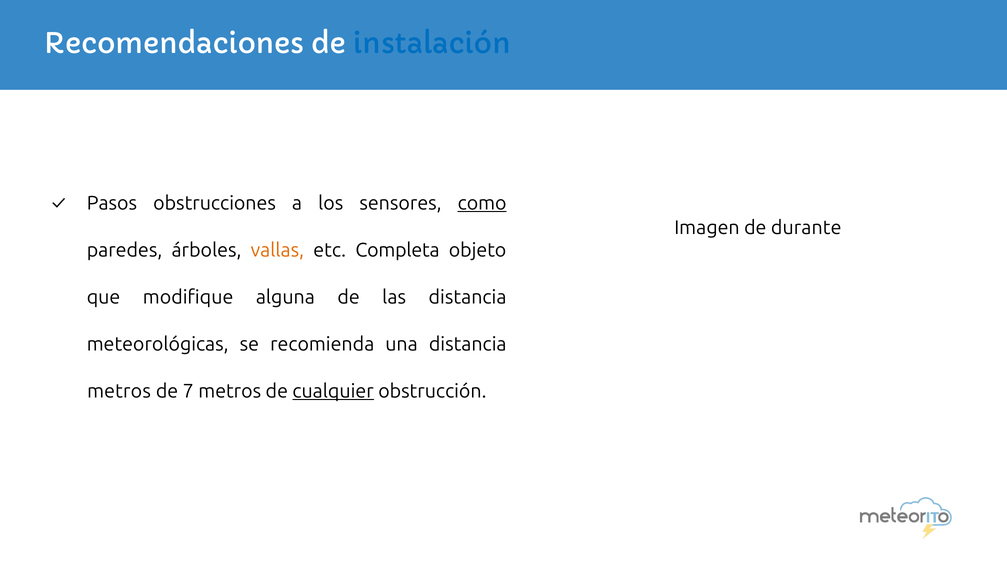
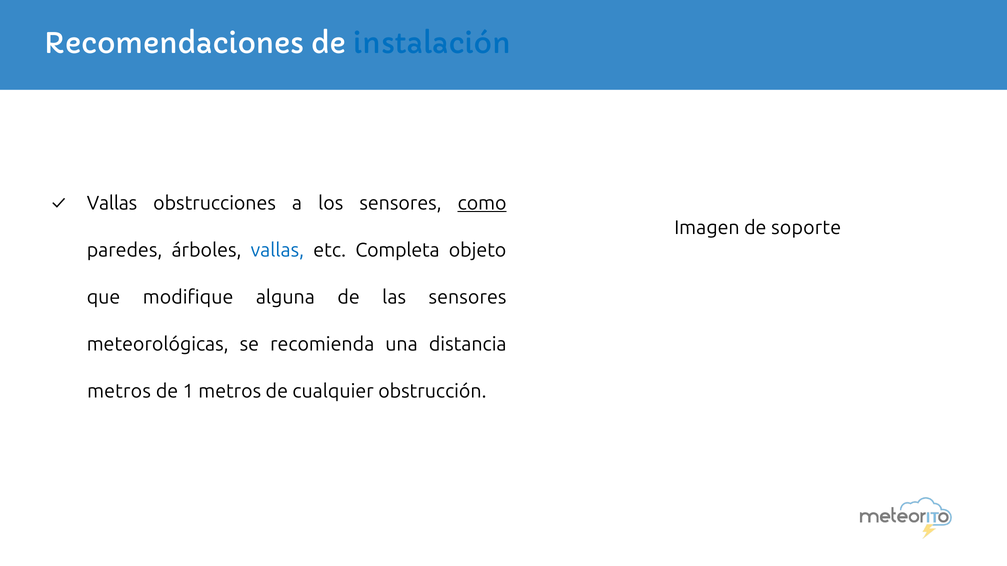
Pasos: Pasos -> Vallas (112, 203)
durante: durante -> soporte (806, 228)
vallas colour: orange -> blue (277, 250)
las distancia: distancia -> sensores (468, 297)
7: 7 -> 1 (188, 391)
cualquier underline: present -> none (333, 391)
